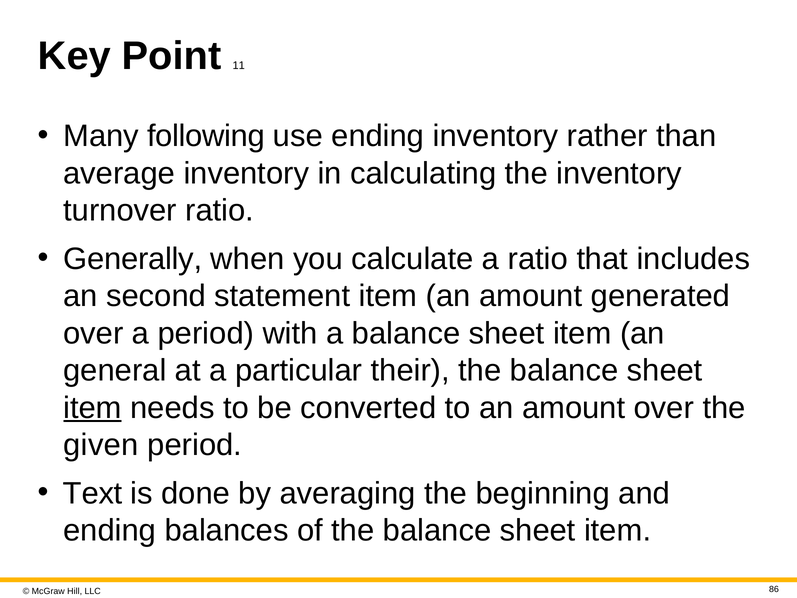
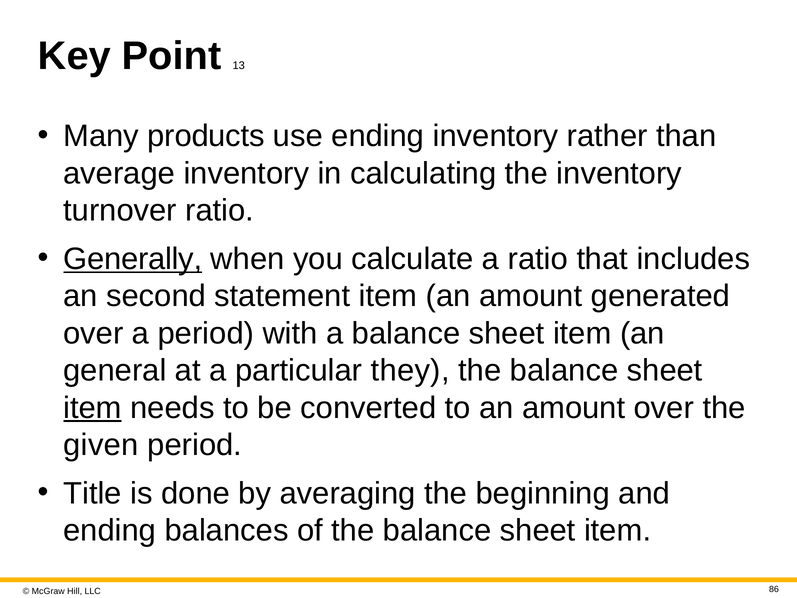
11: 11 -> 13 (239, 65)
following: following -> products (206, 136)
Generally underline: none -> present (133, 259)
their: their -> they (410, 370)
Text: Text -> Title (92, 493)
